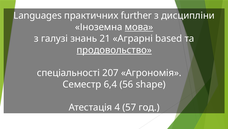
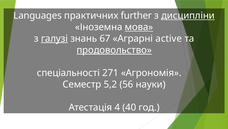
дисципліни underline: none -> present (188, 16)
галузі underline: none -> present (54, 38)
21: 21 -> 67 (105, 38)
based: based -> active (169, 38)
207: 207 -> 271 (110, 73)
6,4: 6,4 -> 5,2 (110, 84)
shape: shape -> науки (151, 84)
57: 57 -> 40 (129, 107)
